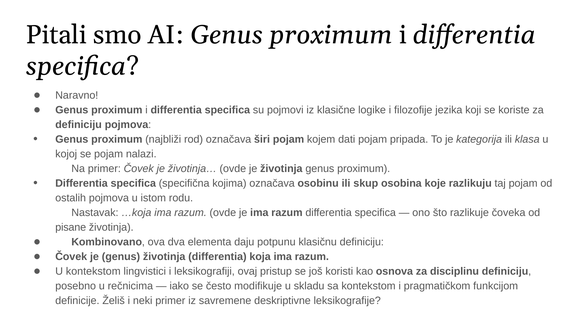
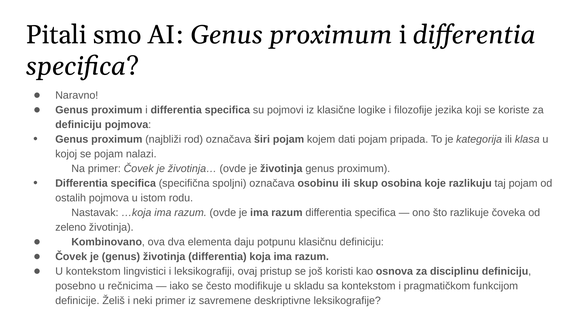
kojima: kojima -> spoljni (229, 183)
pisane: pisane -> zeleno (71, 227)
